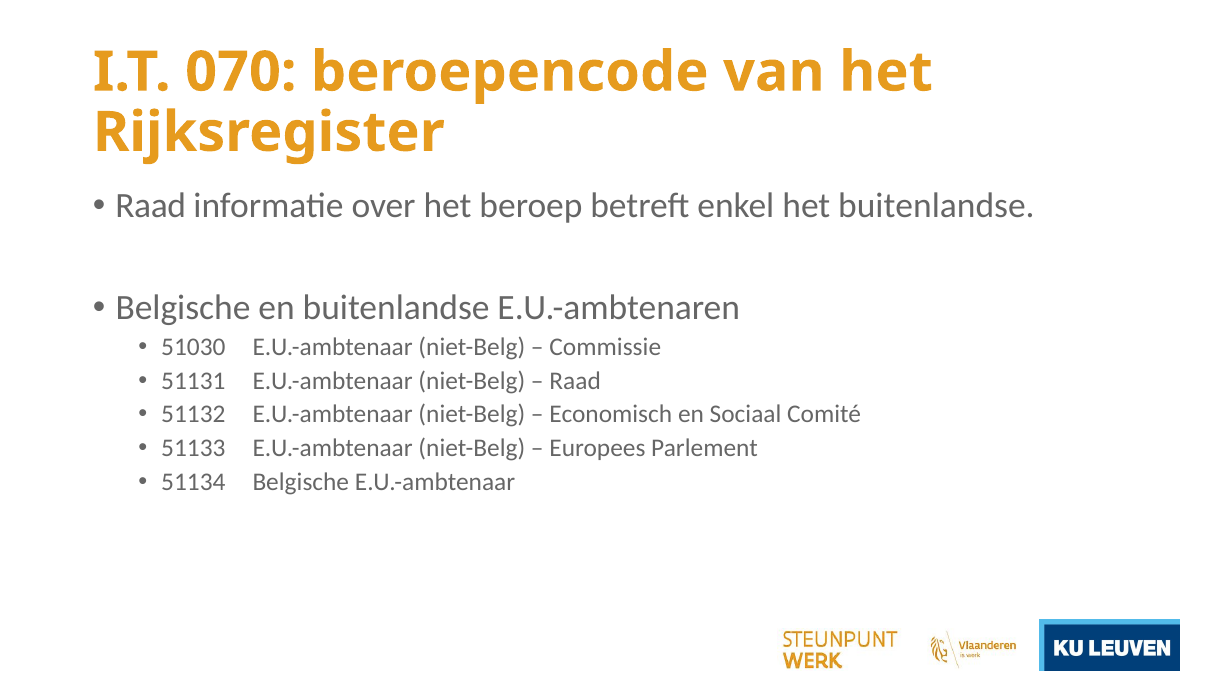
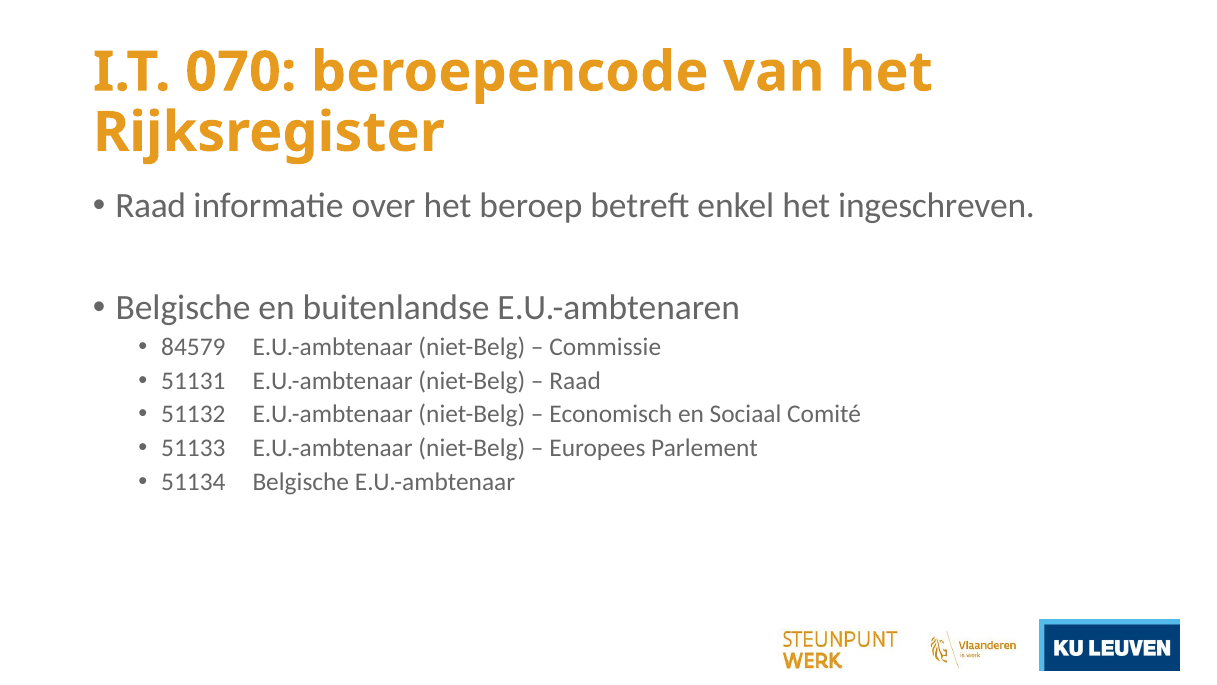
het buitenlandse: buitenlandse -> ingeschreven (937, 206)
51030: 51030 -> 84579 (193, 347)
